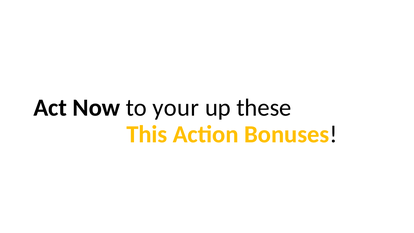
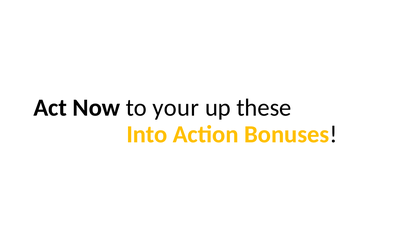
This: This -> Into (147, 134)
